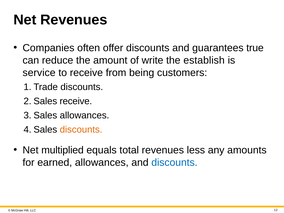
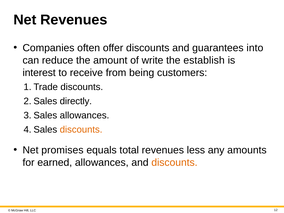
true: true -> into (255, 48)
service: service -> interest (39, 73)
receive: receive -> directly (76, 101)
multiplied: multiplied -> promises (62, 150)
discounts colour: blue -> orange (174, 162)
